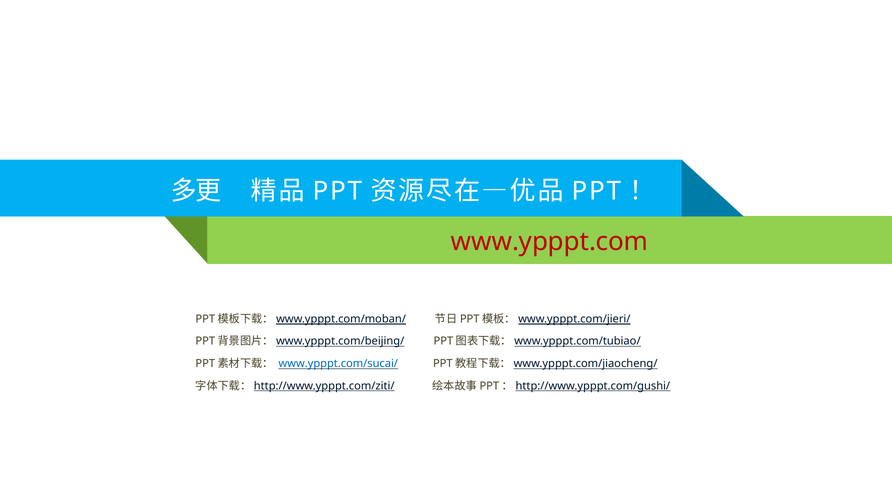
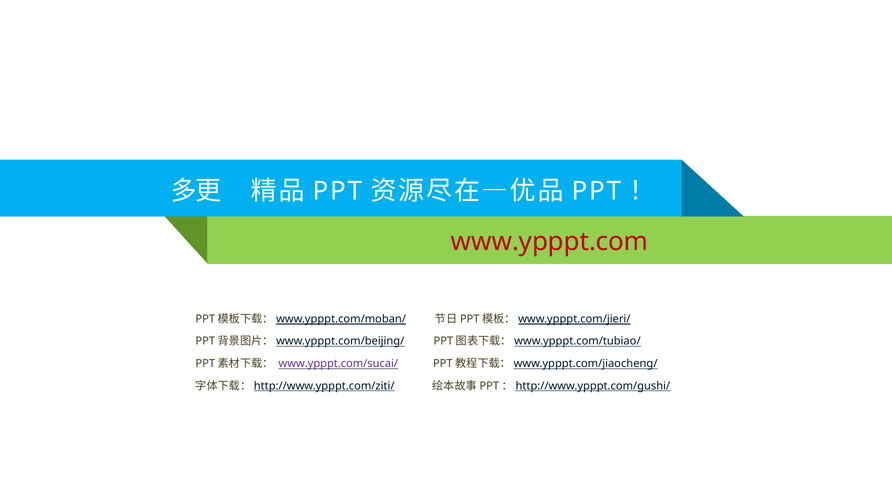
www.ypppt.com/sucai/ colour: blue -> purple (338, 363)
